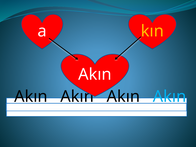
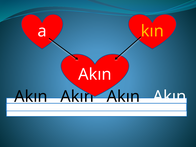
Akın colour: light blue -> white (170, 97)
